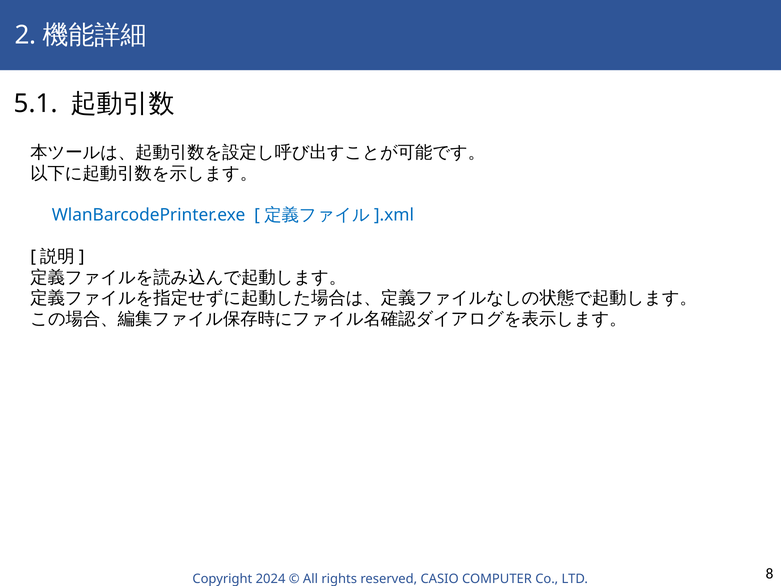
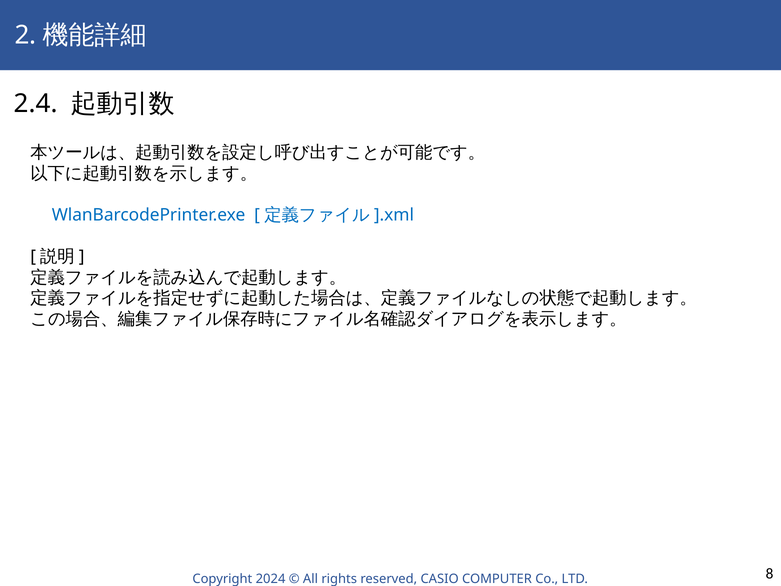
5.1: 5.1 -> 2.4 (36, 104)
